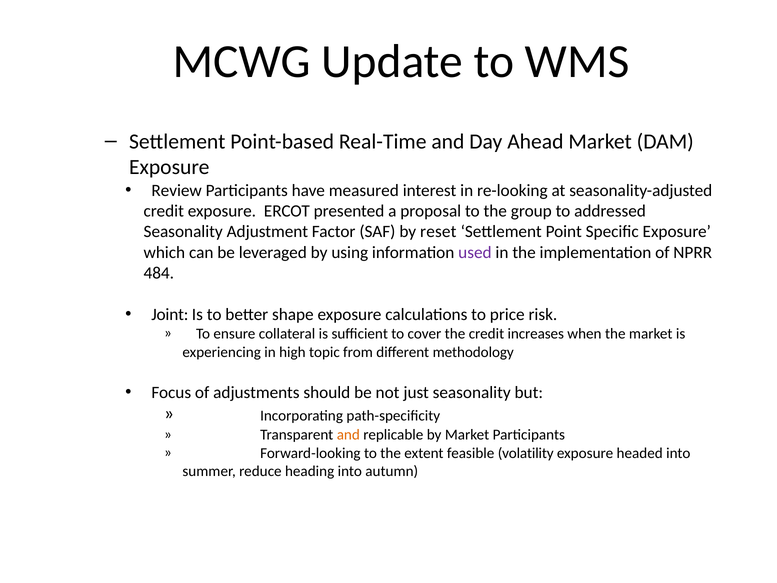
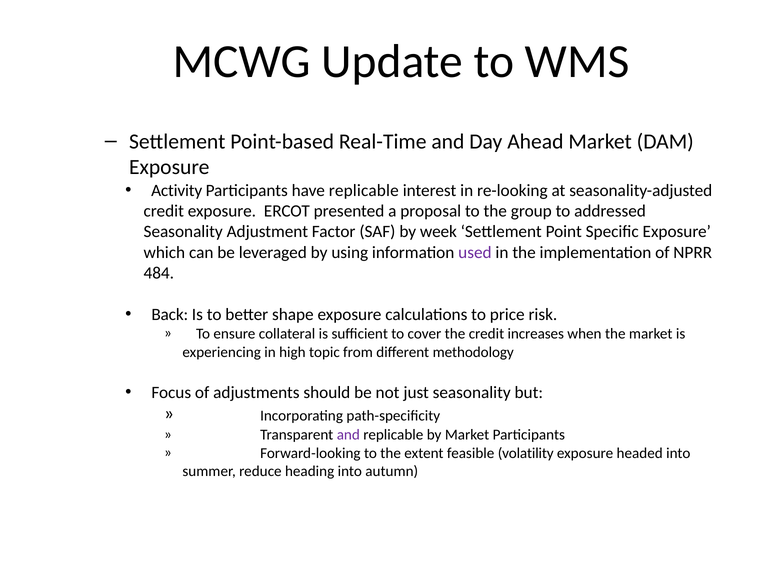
Review: Review -> Activity (177, 190)
have measured: measured -> replicable (364, 190)
reset: reset -> week (438, 232)
Joint: Joint -> Back (170, 314)
and colour: orange -> purple (348, 435)
